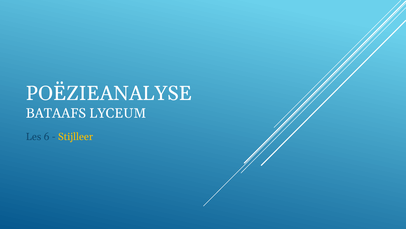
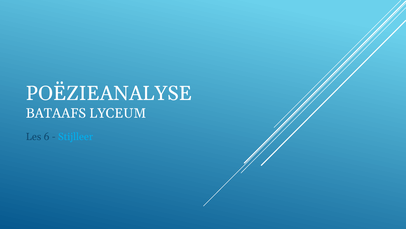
Stijlleer colour: yellow -> light blue (76, 136)
